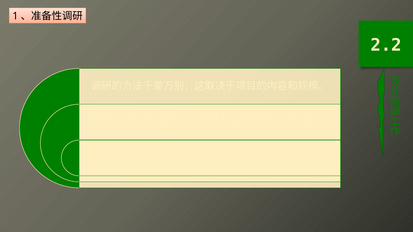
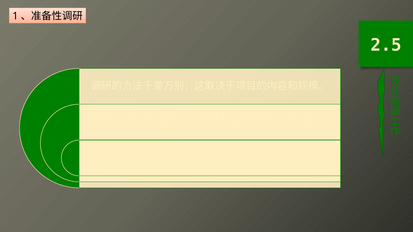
2.2: 2.2 -> 2.5 (386, 45)
